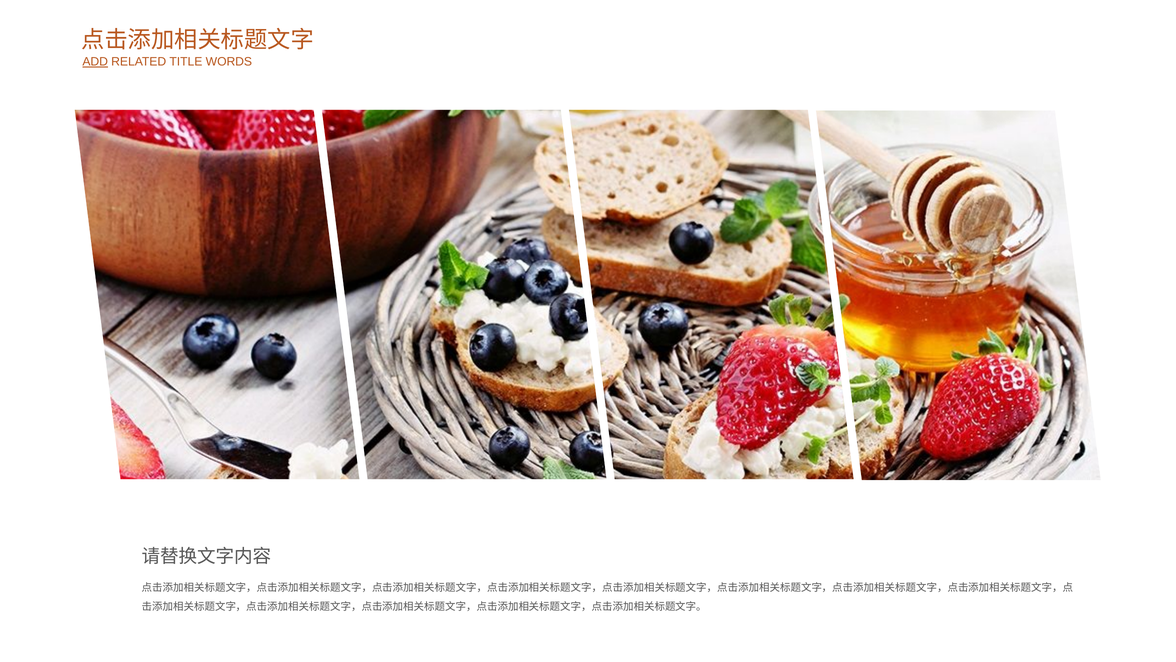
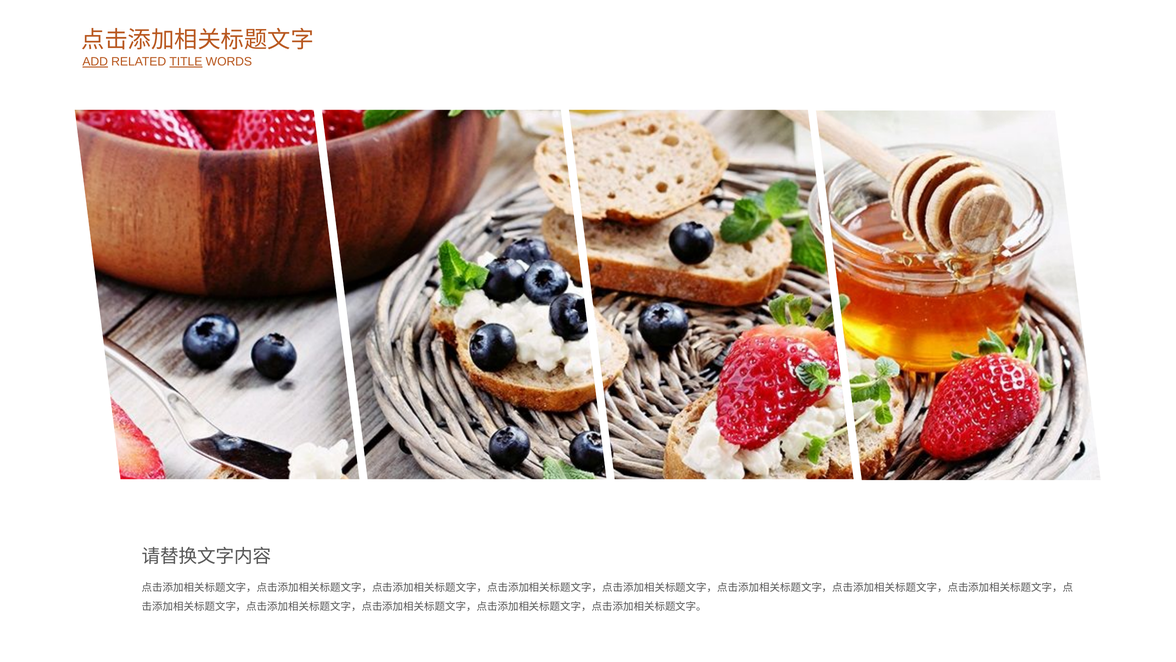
TITLE underline: none -> present (186, 62)
